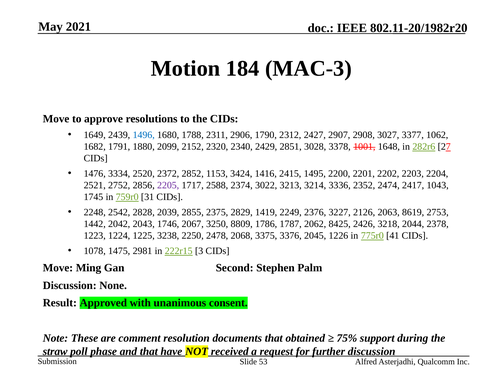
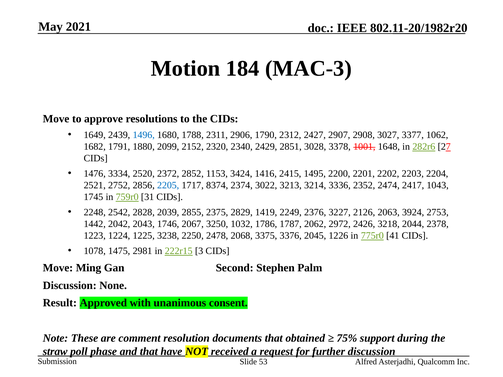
2205 colour: purple -> blue (168, 185)
2588: 2588 -> 8374 (217, 185)
8619: 8619 -> 3924 (413, 212)
8809: 8809 -> 1032 (242, 224)
8425: 8425 -> 2972 (340, 224)
